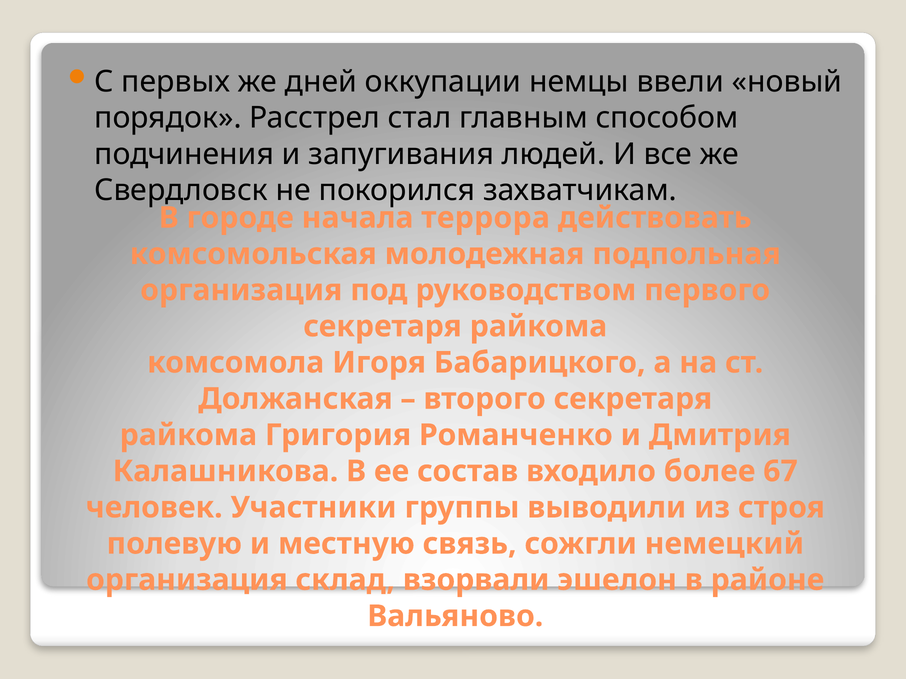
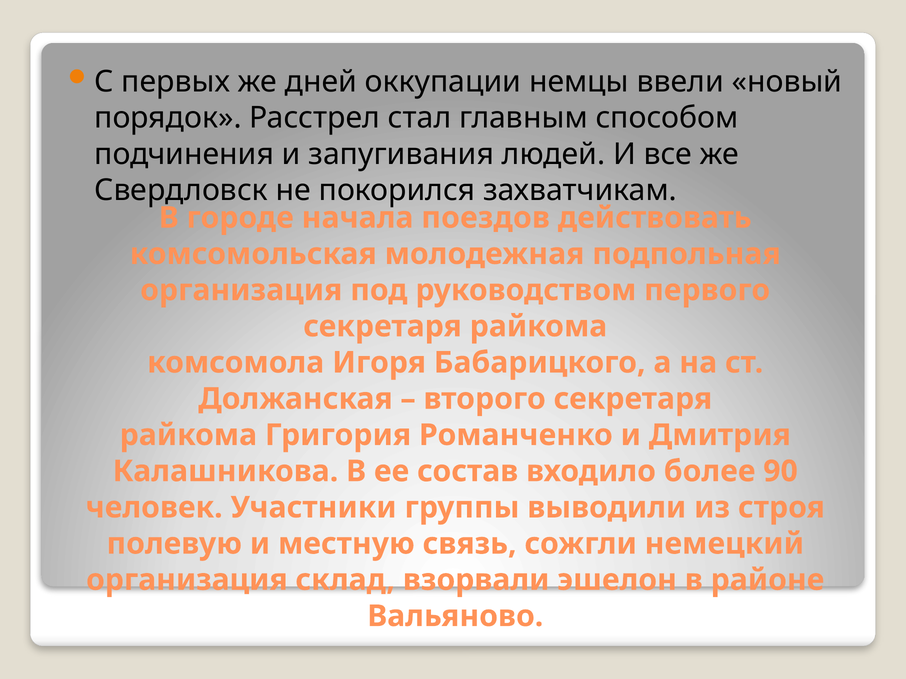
террора: террора -> поездов (486, 218)
67: 67 -> 90 (781, 472)
